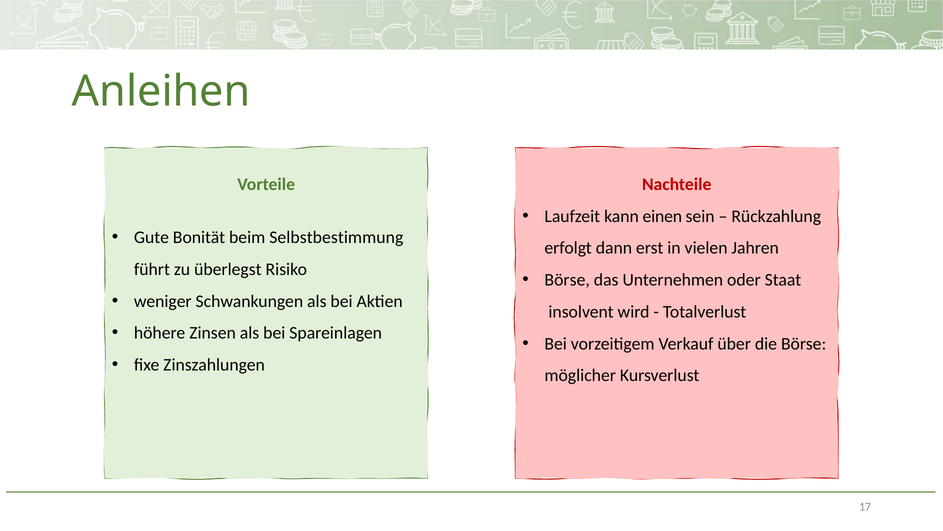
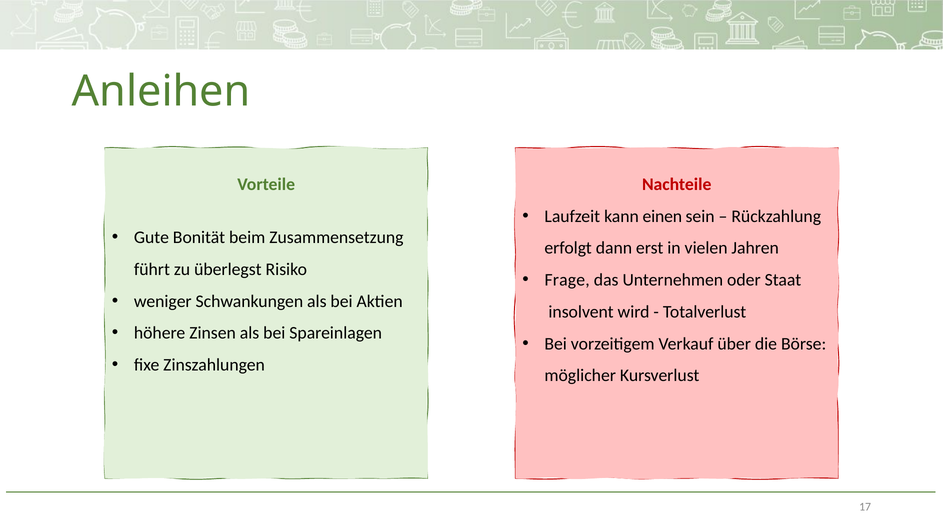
Selbstbestimmung: Selbstbestimmung -> Zusammensetzung (336, 237)
Börse: Börse -> Frage (567, 280)
